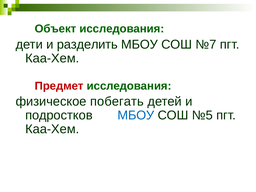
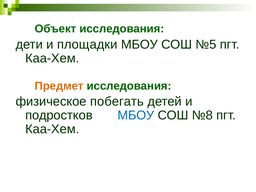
разделить: разделить -> площадки (87, 44)
№7: №7 -> №5 (206, 44)
Предмет colour: red -> orange (59, 86)
№5: №5 -> №8 (202, 115)
